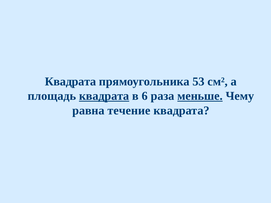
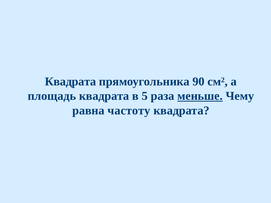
53: 53 -> 90 (199, 82)
квадрата underline: present -> none (104, 96)
6: 6 -> 5 (145, 96)
течение: течение -> частоту (129, 111)
